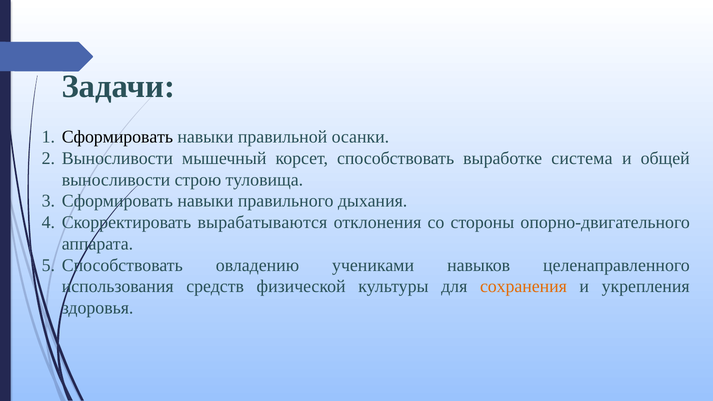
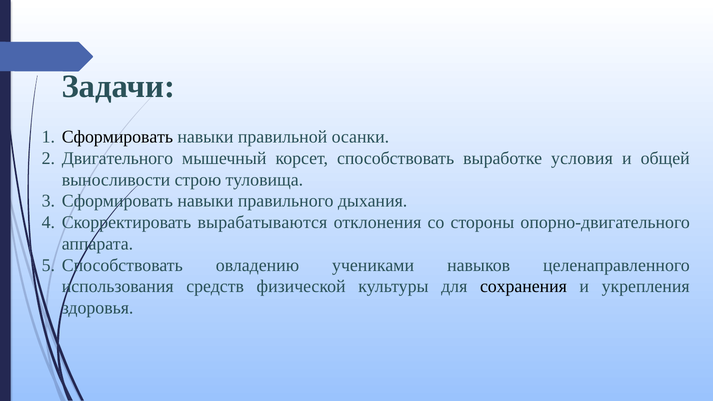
Выносливости: Выносливости -> Двигательного (117, 158)
система: система -> условия (582, 158)
сохранения colour: orange -> black (523, 287)
